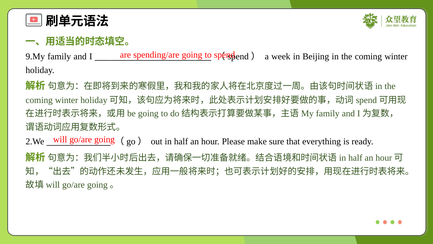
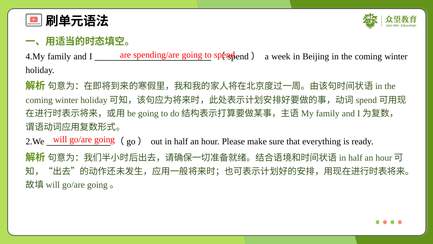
9.My: 9.My -> 4.My (35, 56)
